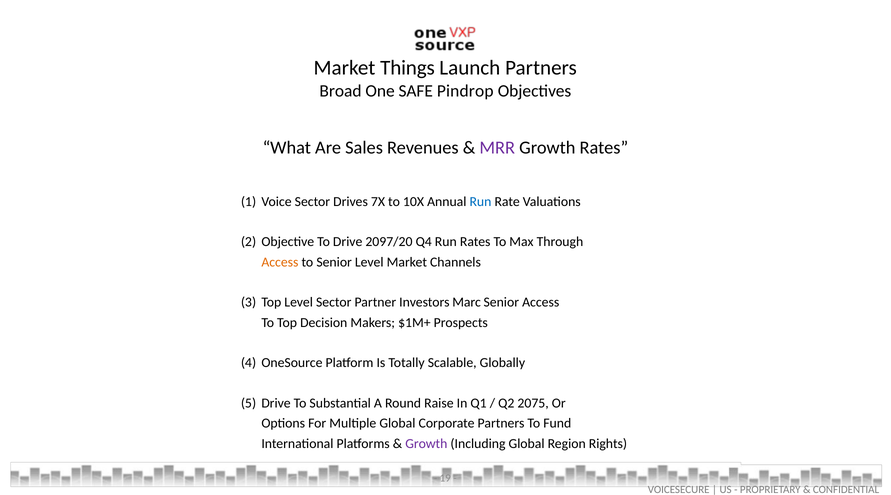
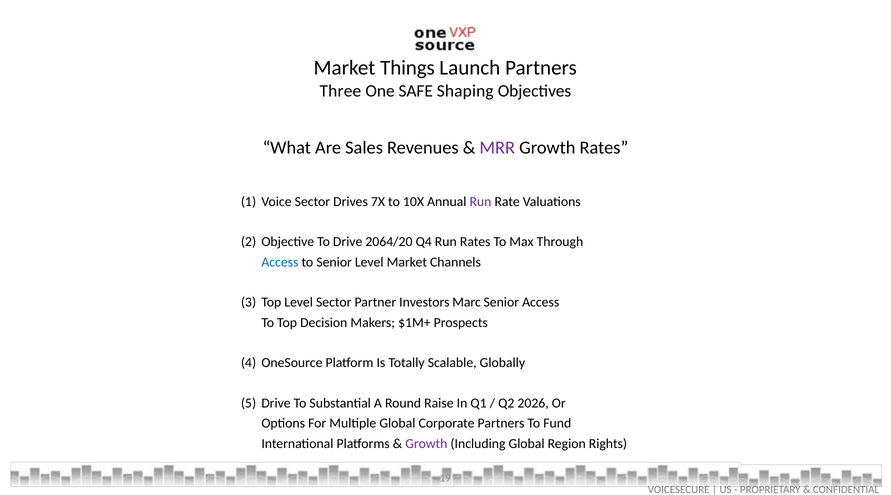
Broad: Broad -> Three (340, 91)
Pindrop: Pindrop -> Shaping (465, 91)
Run colour: blue -> purple (480, 202)
2097/20: 2097/20 -> 2064/20 (389, 242)
Access colour: orange -> blue (280, 262)
2075: 2075 -> 2026 (533, 403)
